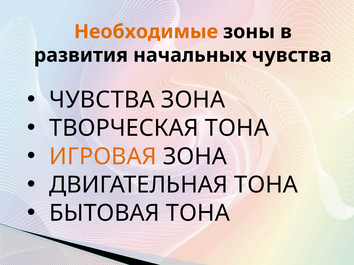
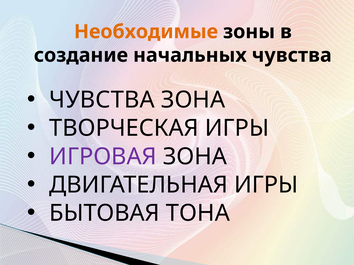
развития: развития -> создание (81, 55)
ТВОРЧЕСКАЯ ТОНА: ТОНА -> ИГРЫ (237, 128)
ИГРОВАЯ colour: orange -> purple (103, 157)
ДВИГАТЕЛЬНАЯ ТОНА: ТОНА -> ИГРЫ (266, 185)
